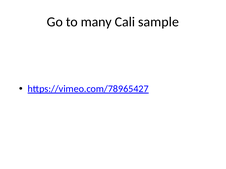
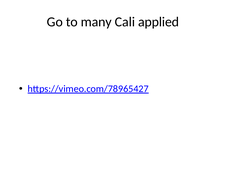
sample: sample -> applied (159, 22)
